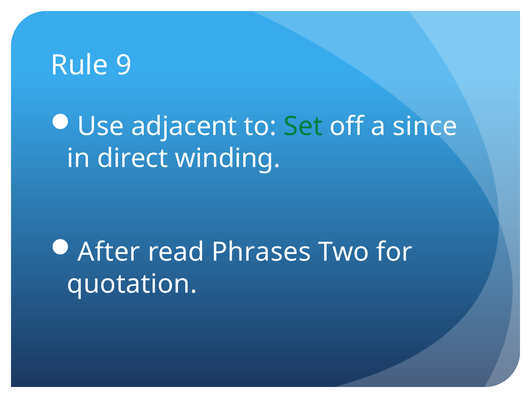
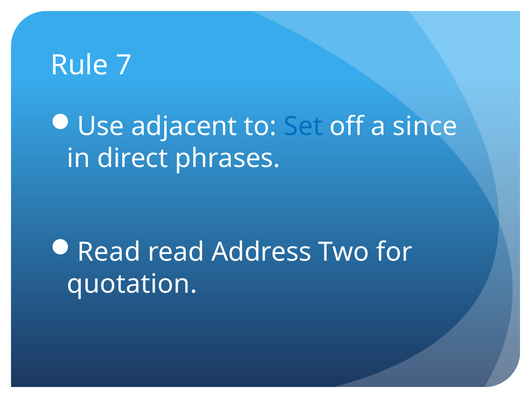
9: 9 -> 7 (124, 65)
Set colour: green -> blue (303, 127)
winding: winding -> phrases (228, 159)
After: After -> Read (109, 252)
Phrases: Phrases -> Address (261, 252)
